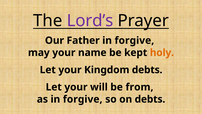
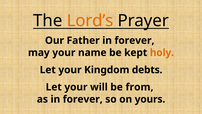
Lord’s colour: purple -> orange (90, 21)
Father in forgive: forgive -> forever (134, 40)
as in forgive: forgive -> forever (83, 99)
on debts: debts -> yours (150, 99)
